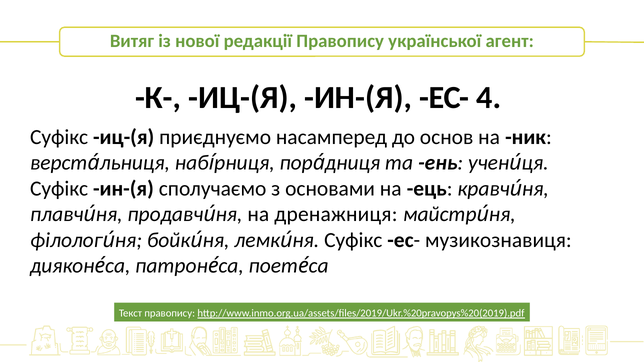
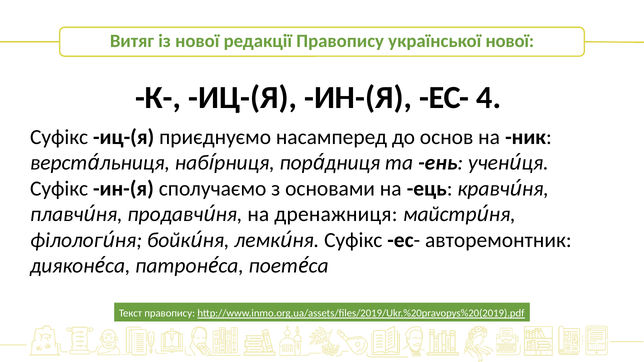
української агент: агент -> нової (510, 41)
музикознавиця: музикознавиця -> авторемонтник (498, 240)
